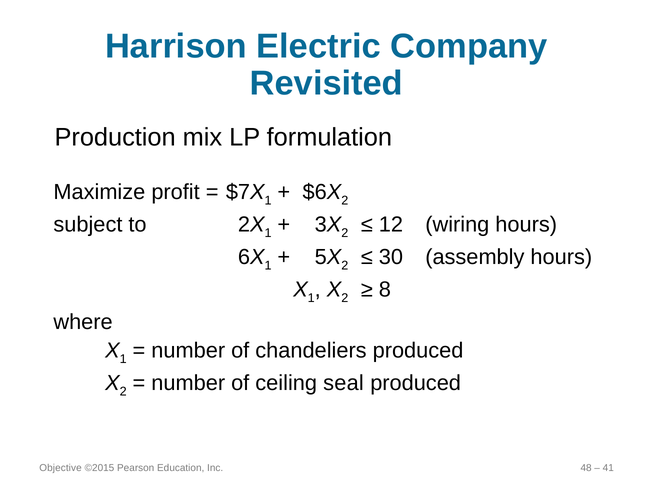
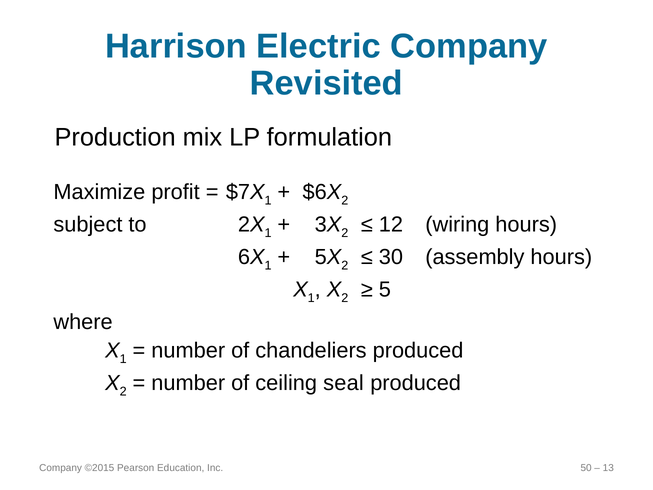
8: 8 -> 5 (385, 289)
Objective: Objective -> Company (61, 468)
48: 48 -> 50 (586, 468)
41: 41 -> 13 (608, 468)
